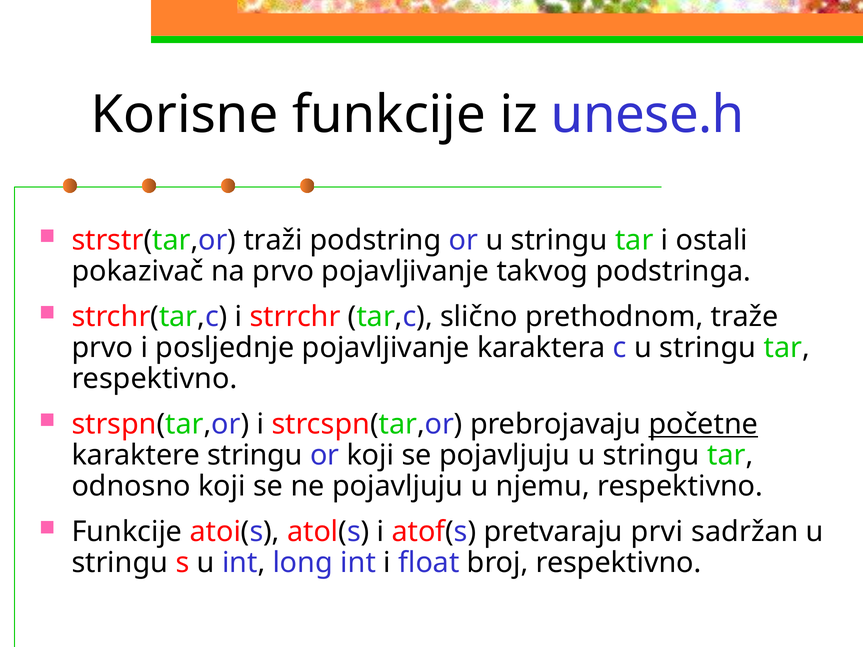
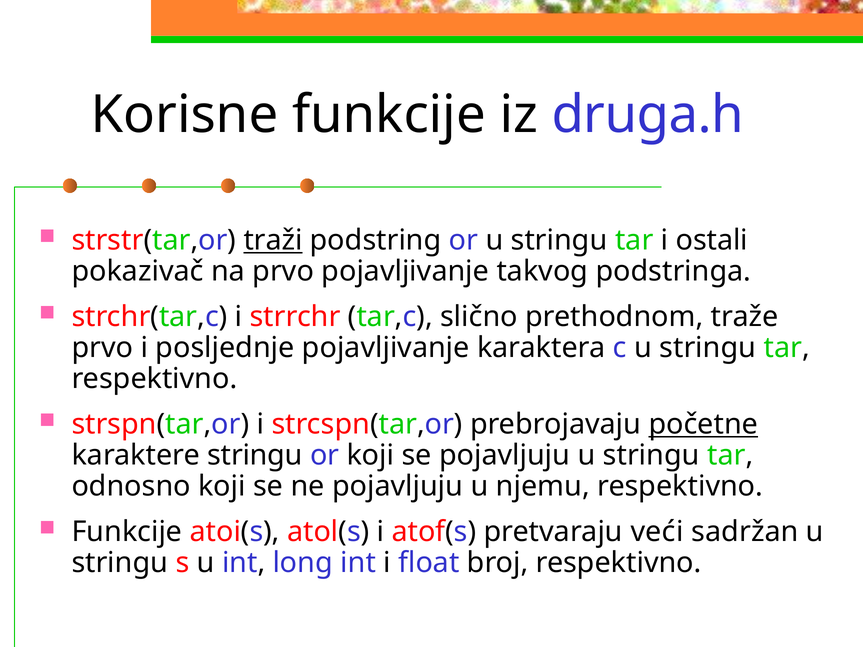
unese.h: unese.h -> druga.h (648, 115)
traži underline: none -> present (273, 240)
prvi: prvi -> veći (657, 532)
